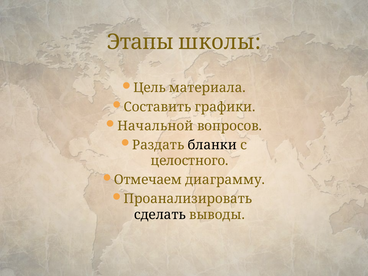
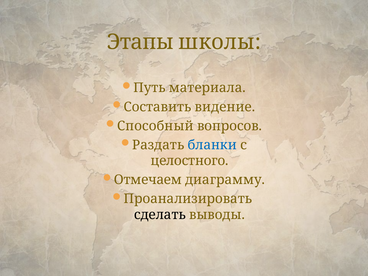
Цель: Цель -> Путь (149, 88)
графики: графики -> видение (225, 107)
Начальной: Начальной -> Способный (155, 126)
бланки colour: black -> blue (212, 145)
